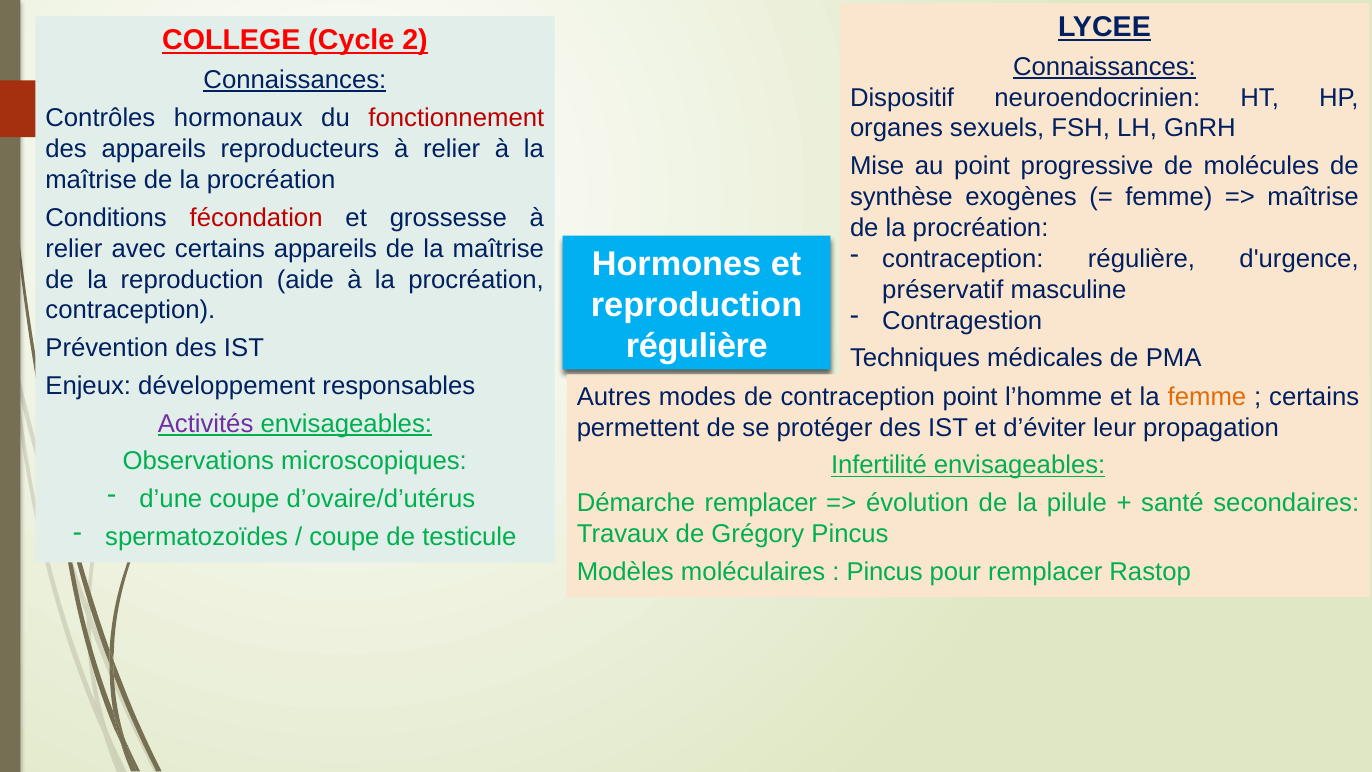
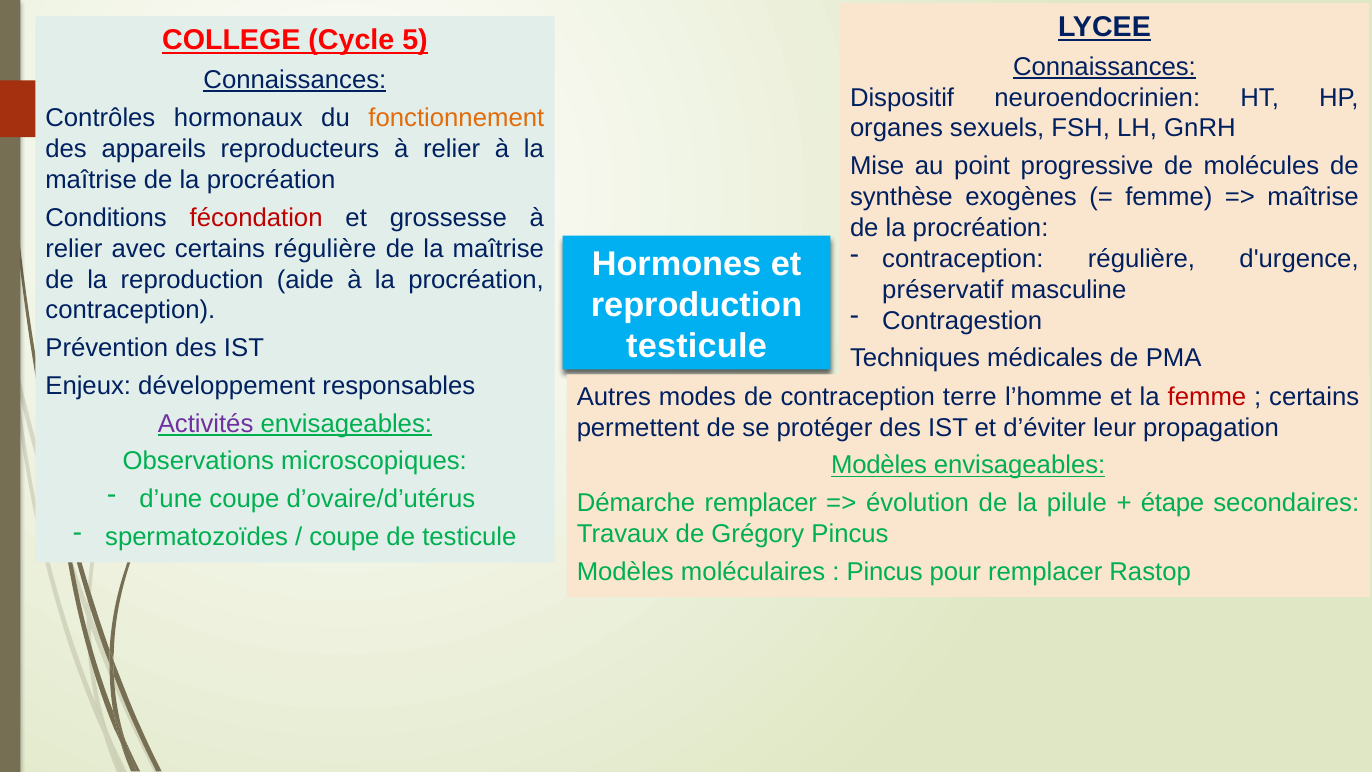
2: 2 -> 5 (415, 40)
fonctionnement colour: red -> orange (456, 118)
certains appareils: appareils -> régulière (325, 249)
régulière: régulière -> testicule (697, 346)
contraception point: point -> terre (970, 397)
femme colour: orange -> red (1207, 397)
Infertilité: Infertilité -> Modèles (879, 465)
santé: santé -> étape (1173, 503)
